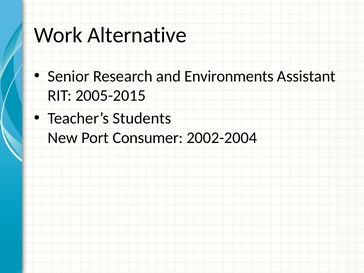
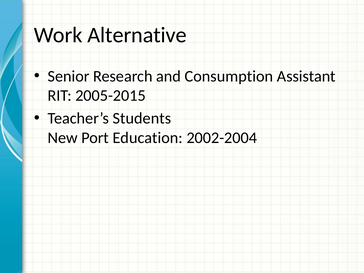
Environments: Environments -> Consumption (229, 76)
Consumer: Consumer -> Education (148, 138)
